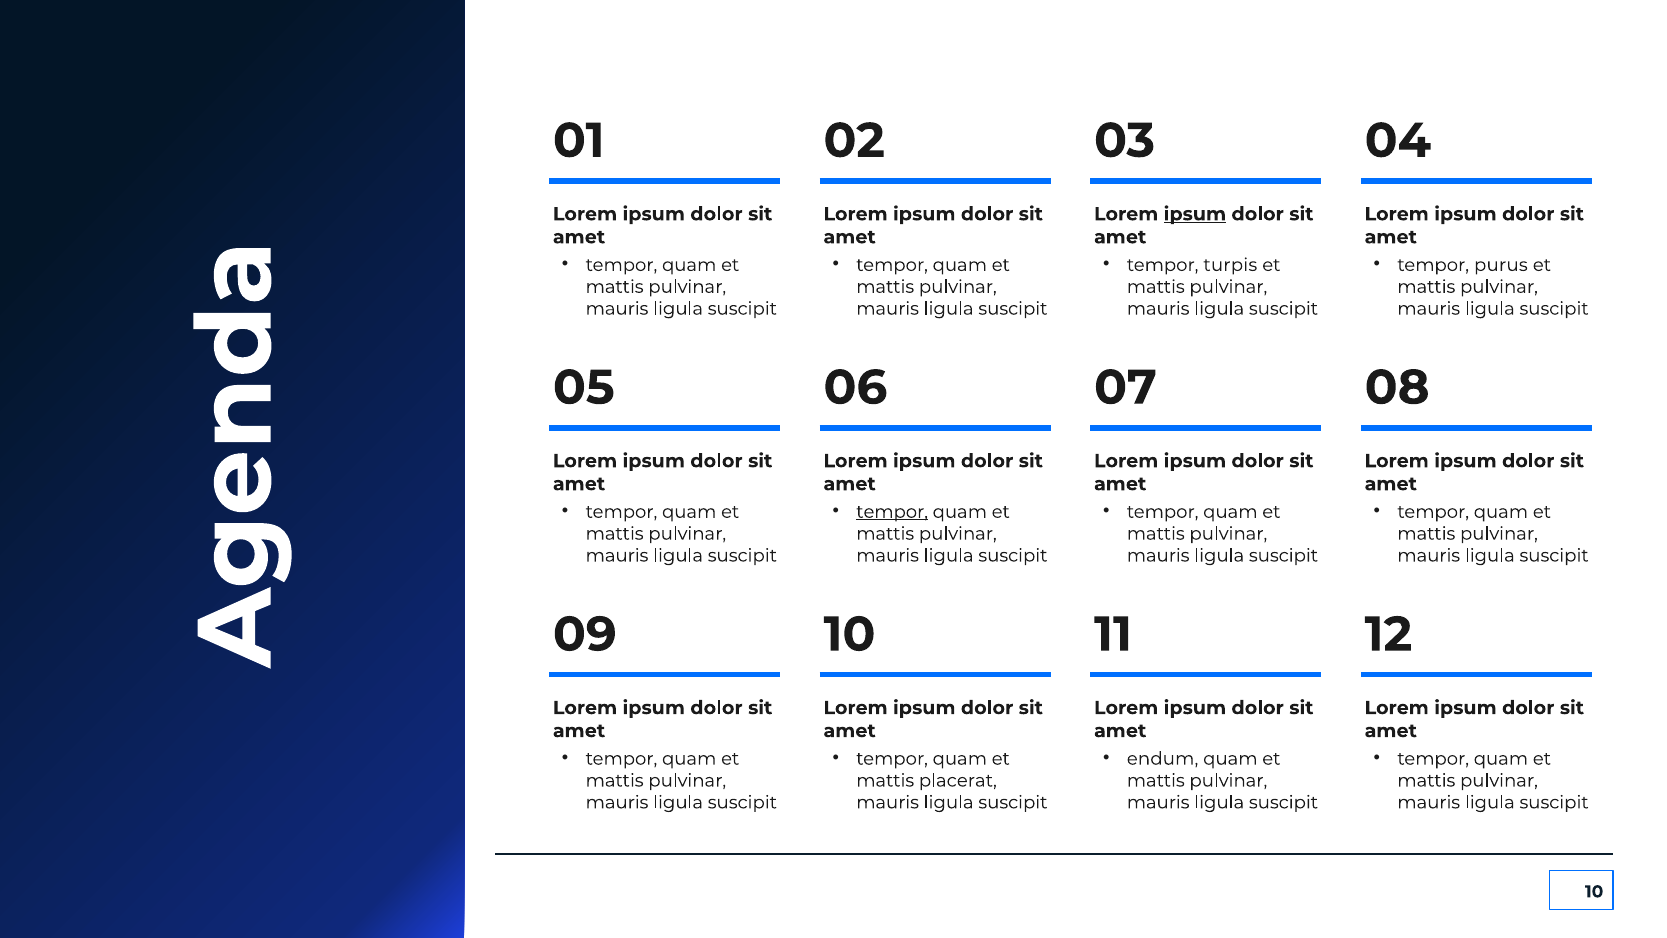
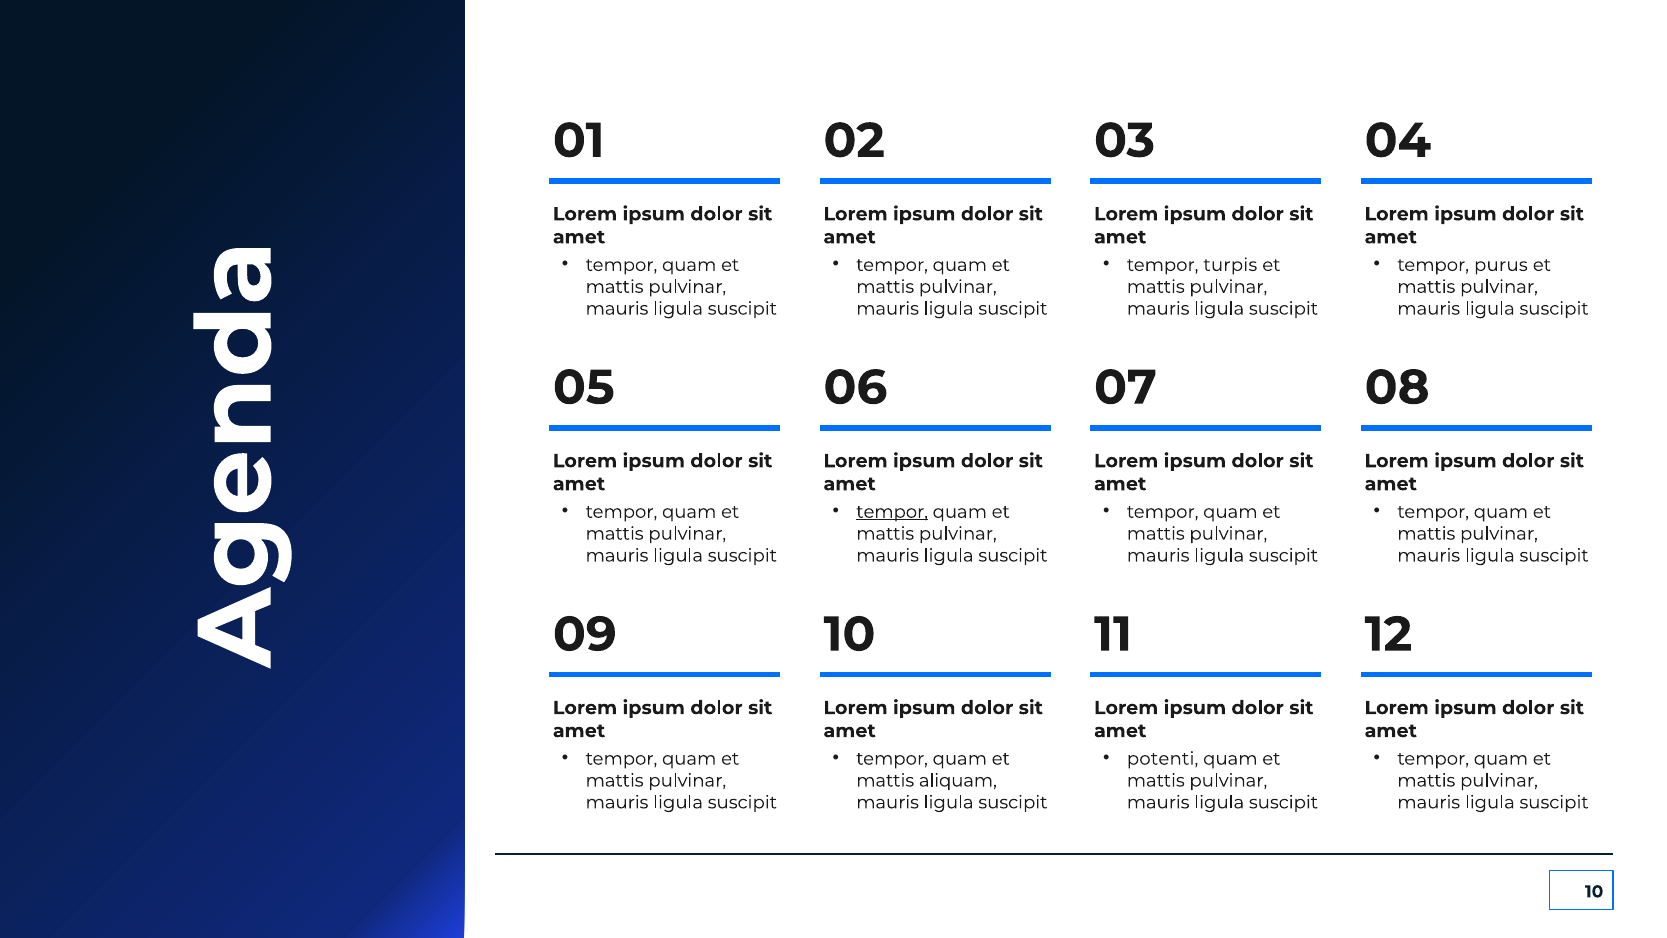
ipsum underline: present -> none (1195, 214)
endum: endum -> potenti (1163, 758)
placerat: placerat -> aliquam (958, 780)
